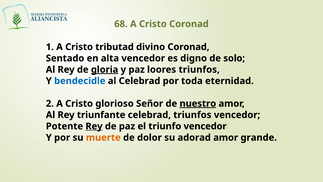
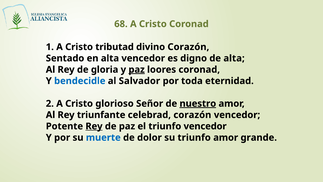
divino Coronad: Coronad -> Corazón (188, 47)
de solo: solo -> alta (234, 58)
gloria underline: present -> none (105, 69)
paz underline: none -> present (137, 69)
loores triunfos: triunfos -> coronad (199, 69)
al Celebrad: Celebrad -> Salvador (139, 81)
celebrad triunfos: triunfos -> corazón (192, 115)
muerte colour: orange -> blue (103, 137)
su adorad: adorad -> triunfo (194, 137)
